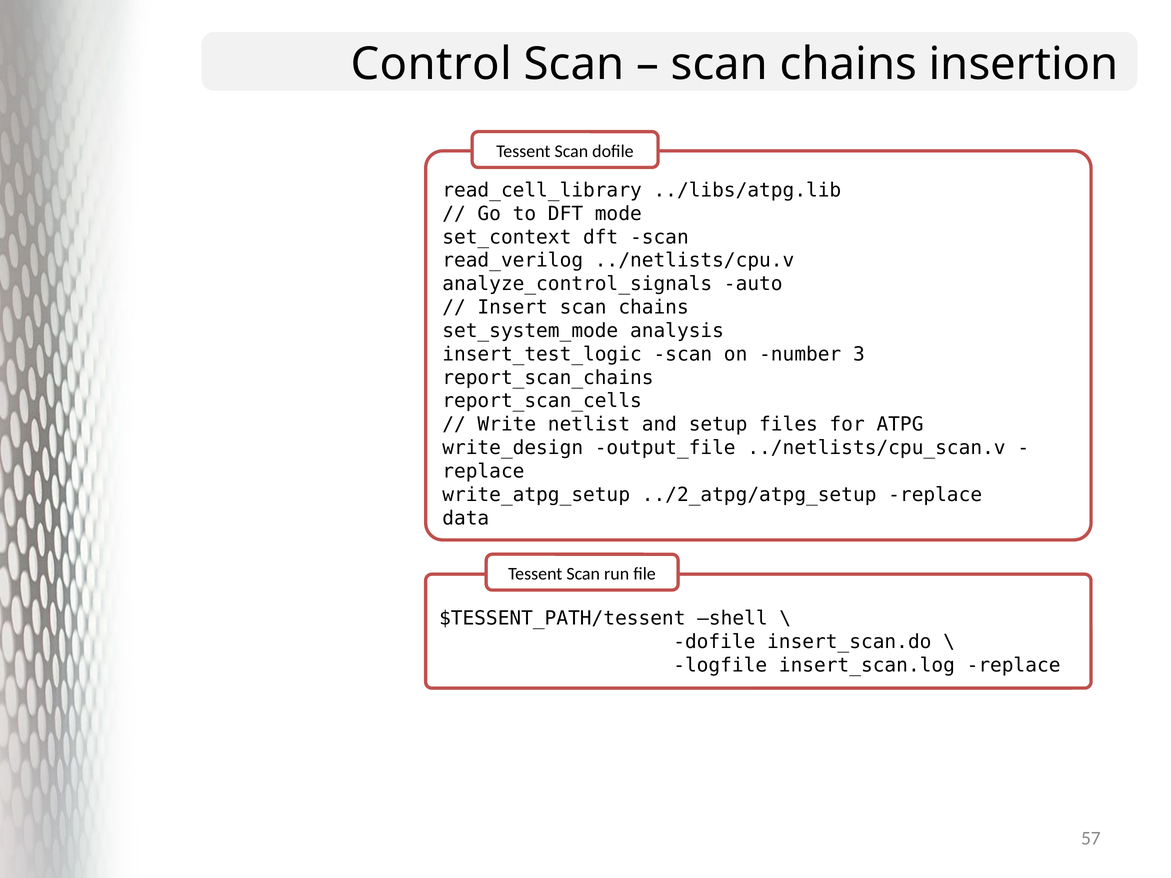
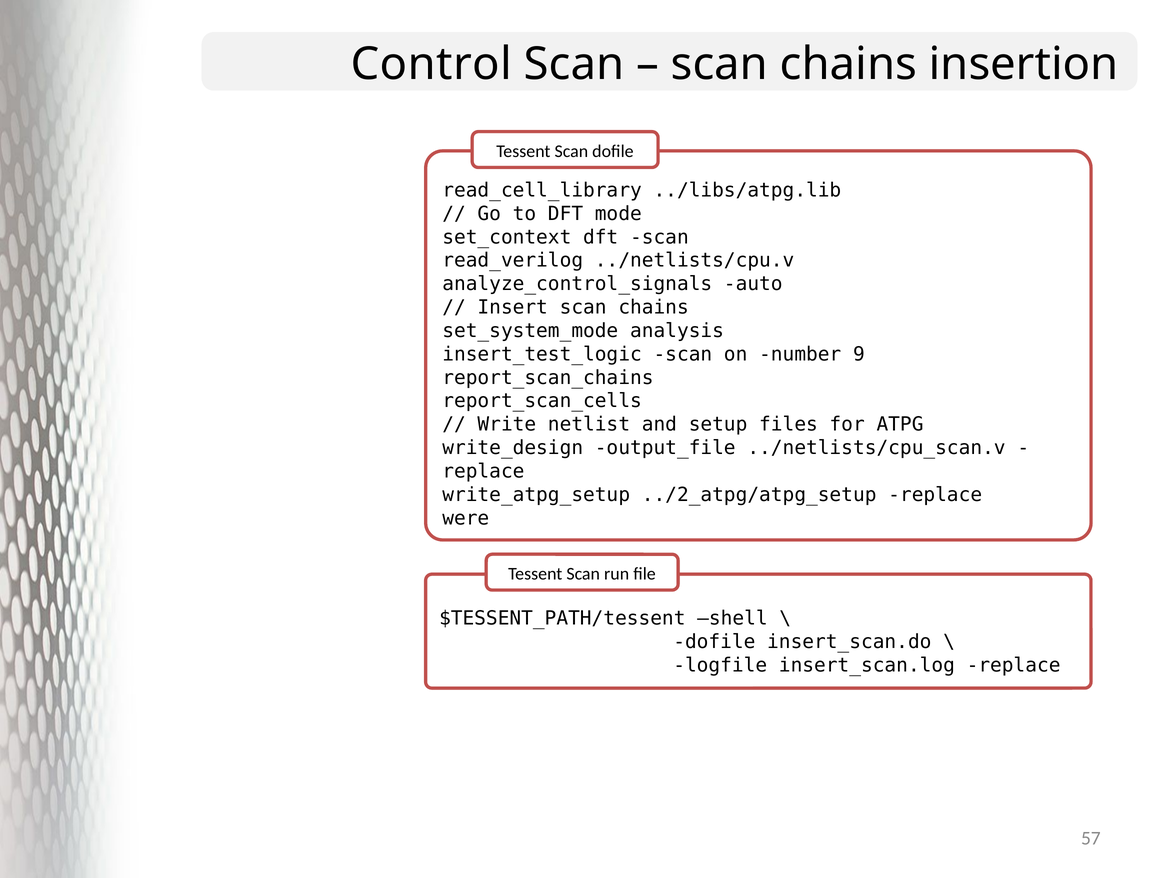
3: 3 -> 9 (859, 354)
data: data -> were (466, 518)
